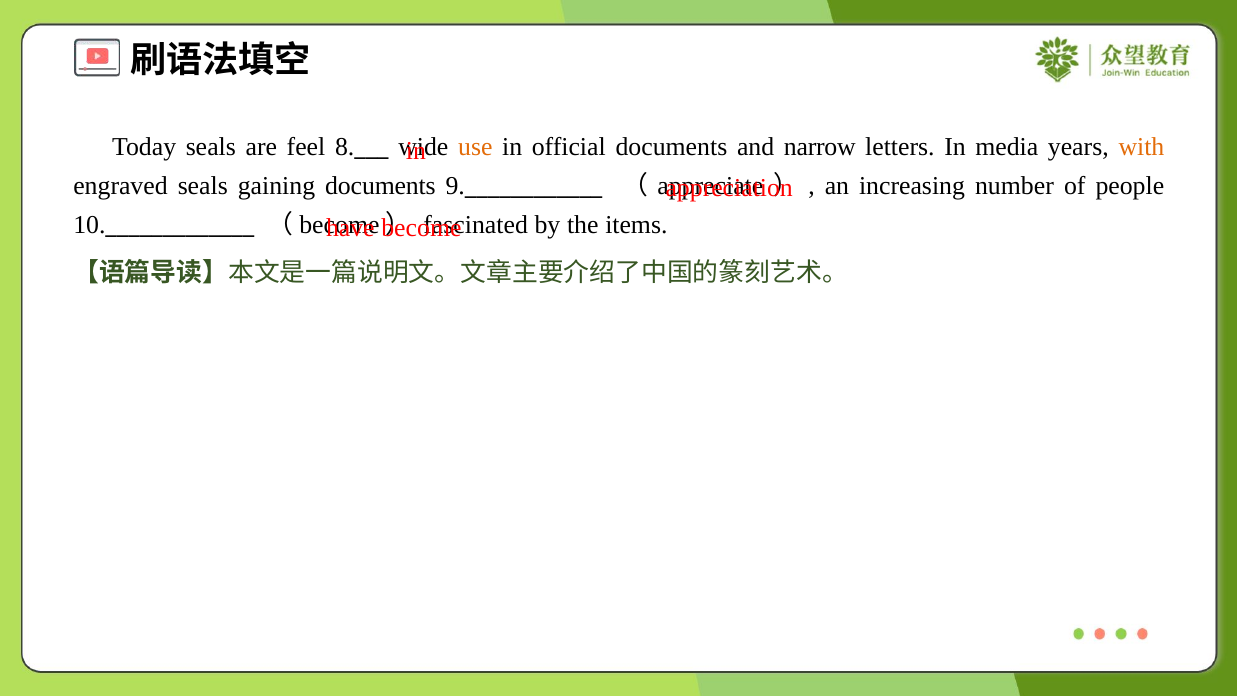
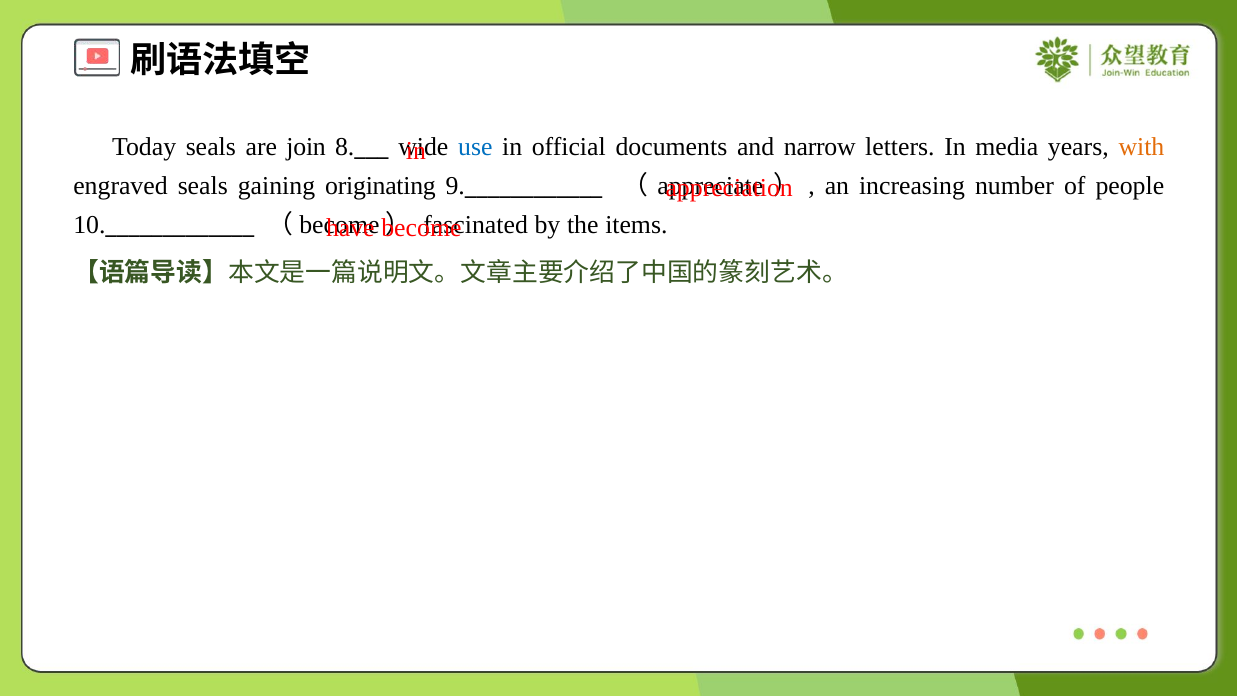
feel: feel -> join (306, 147)
use colour: orange -> blue (475, 147)
gaining documents: documents -> originating (381, 186)
